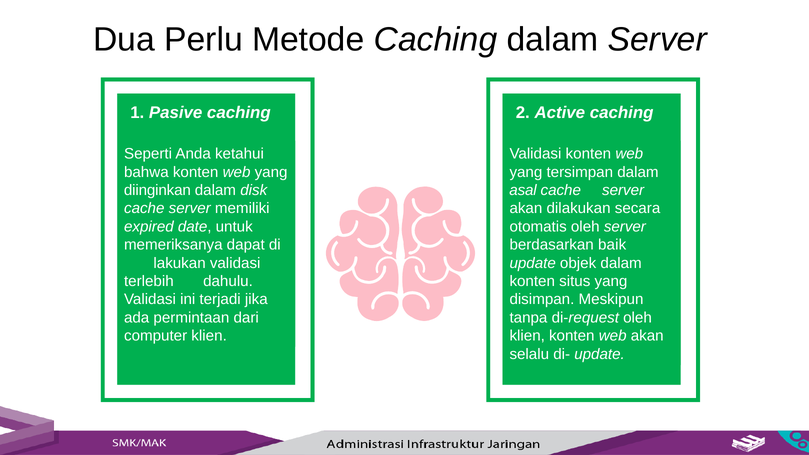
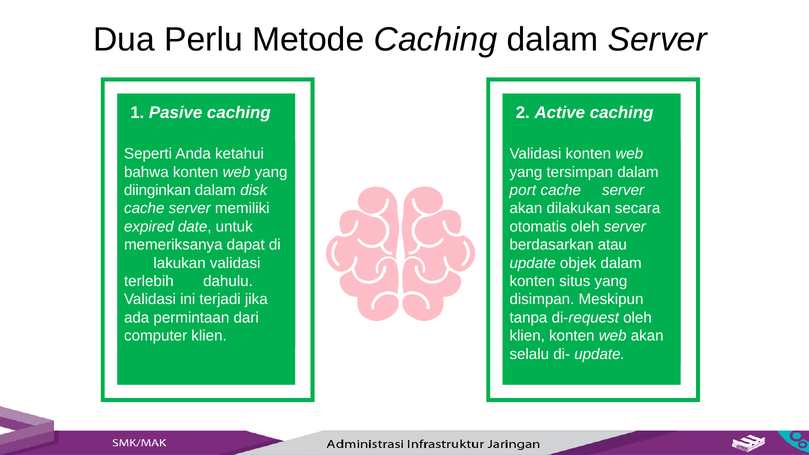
asal: asal -> port (523, 190)
baik: baik -> atau (612, 245)
